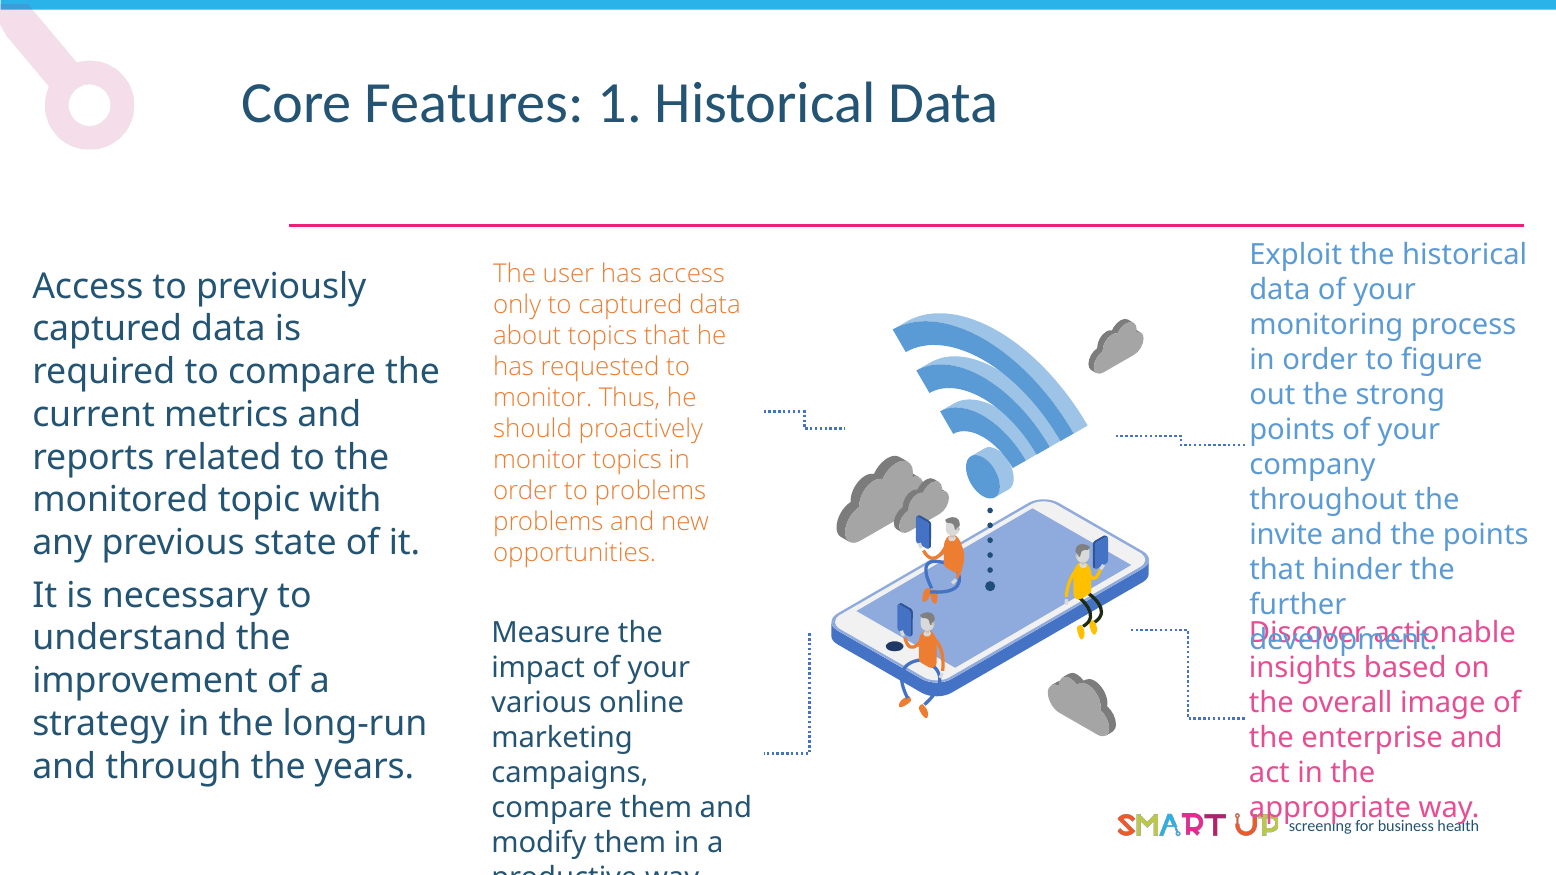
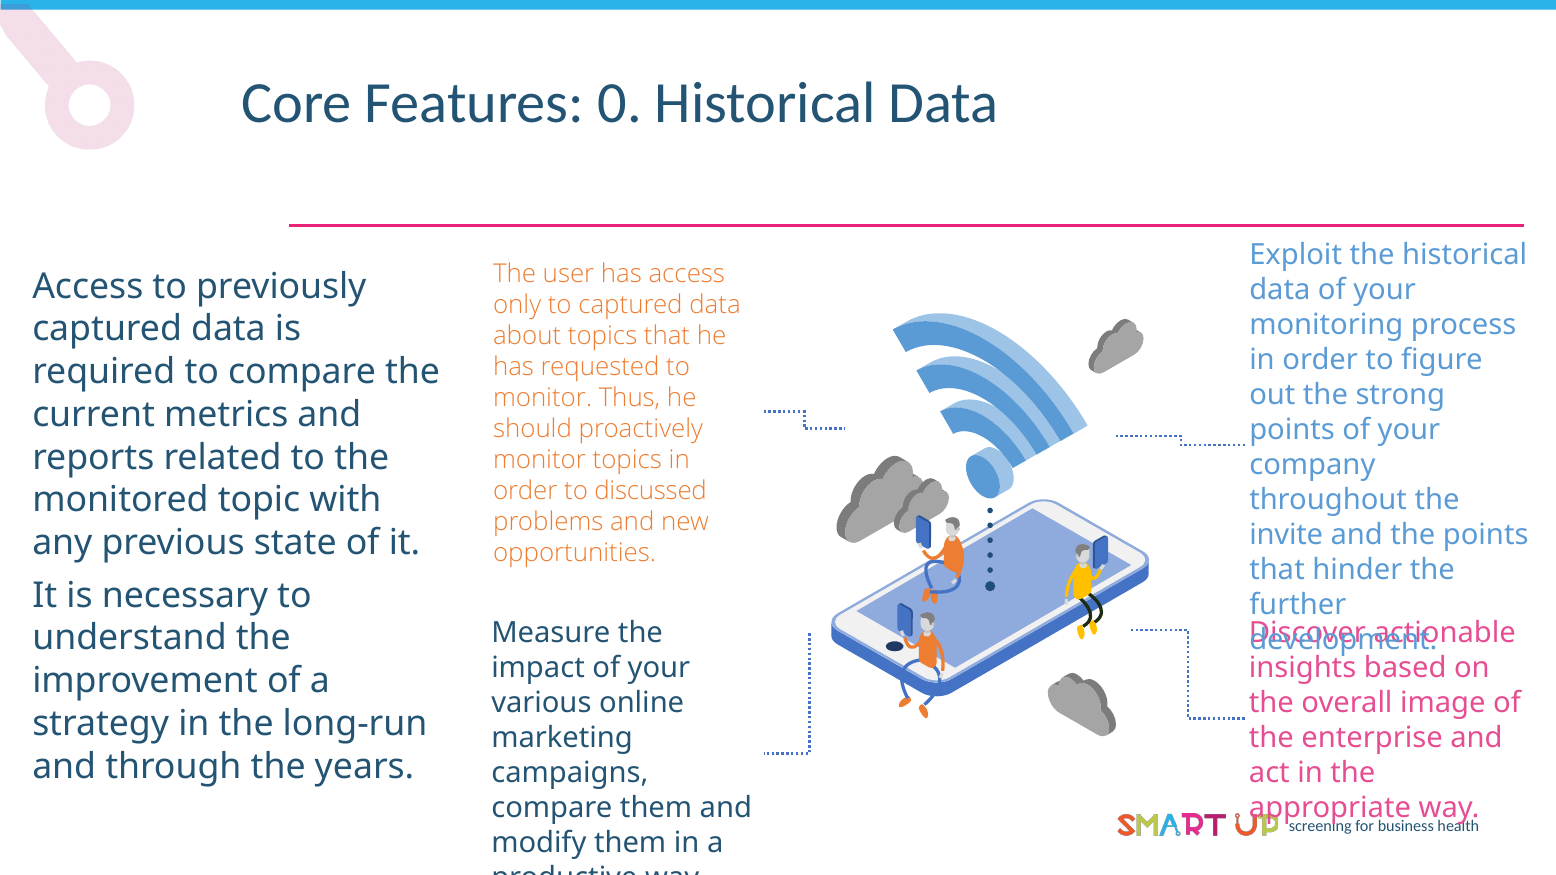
1: 1 -> 0 (620, 103)
to problems: problems -> discussed (651, 491)
